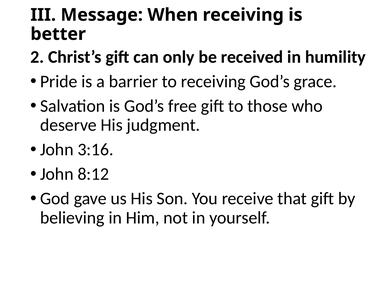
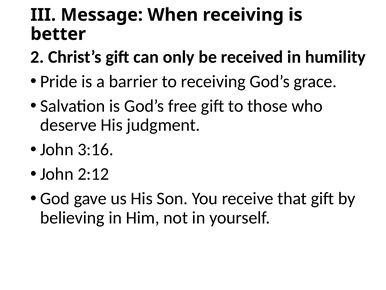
8:12: 8:12 -> 2:12 (93, 174)
